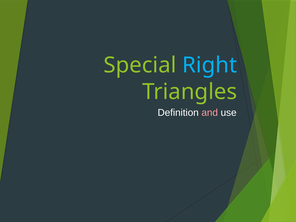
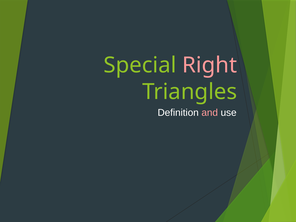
Right colour: light blue -> pink (210, 65)
